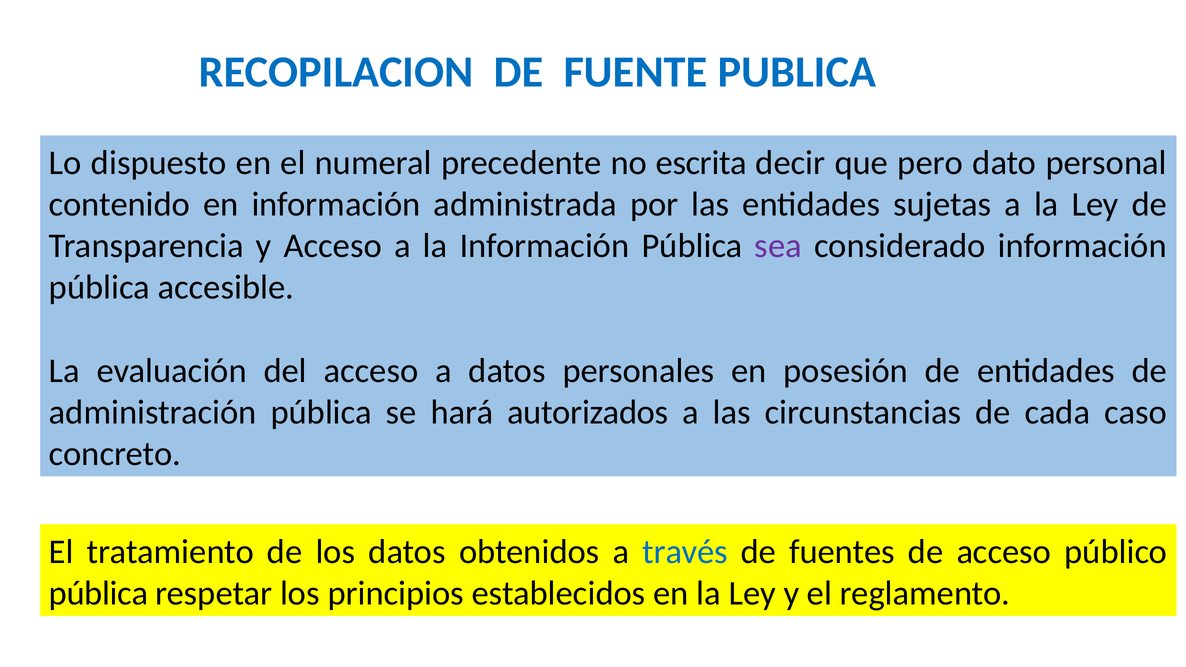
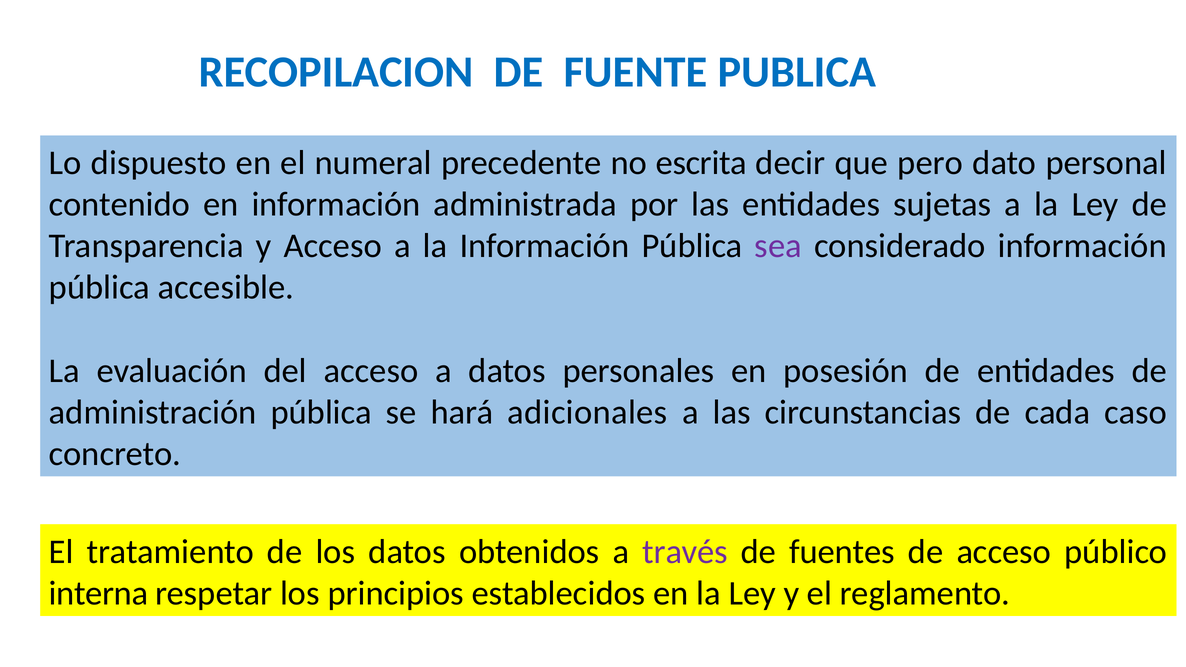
autorizados: autorizados -> adicionales (587, 412)
través colour: blue -> purple (685, 552)
pública: pública -> interna (98, 593)
